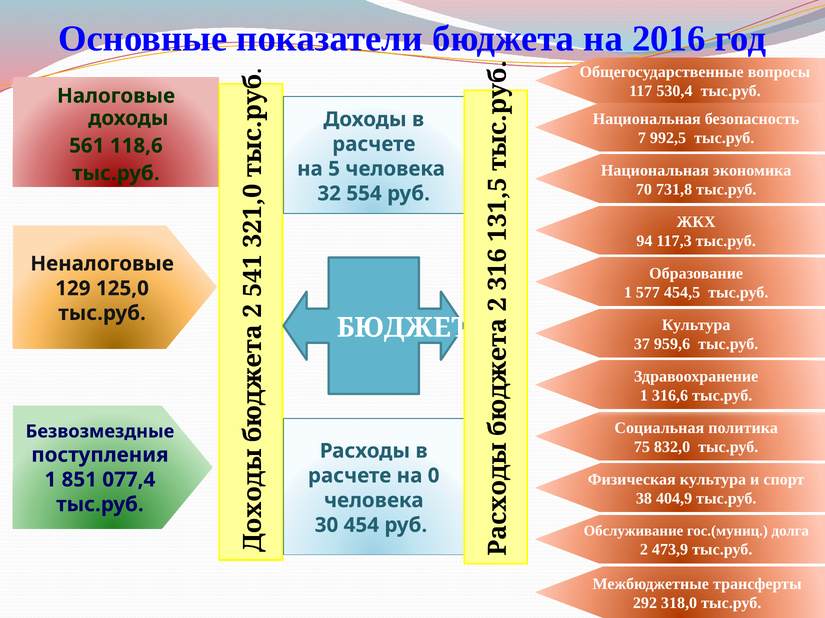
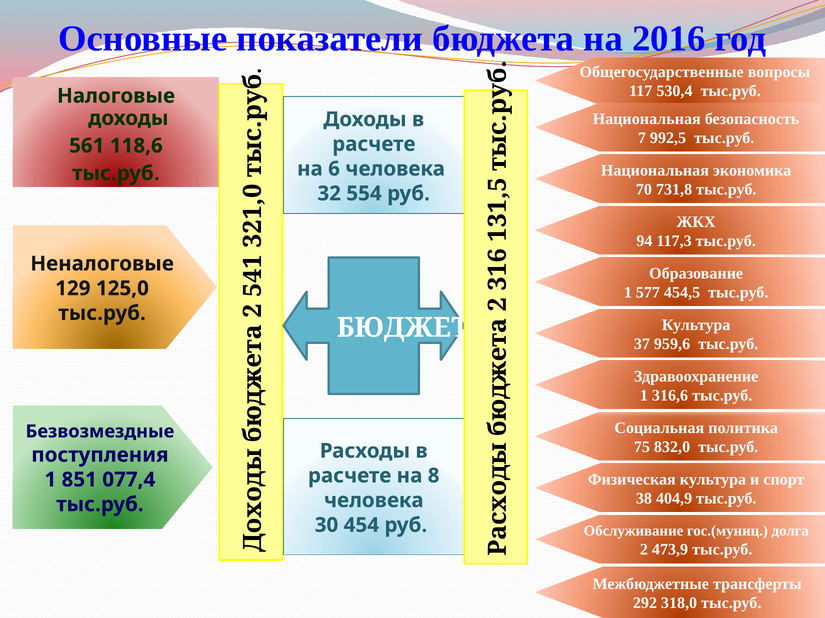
на 5: 5 -> 6 (334, 169)
на 0: 0 -> 8 (434, 476)
